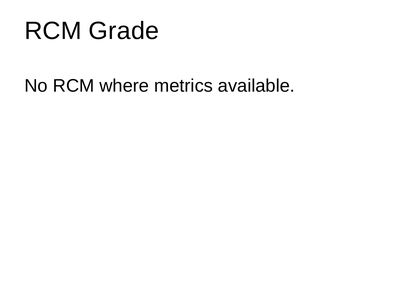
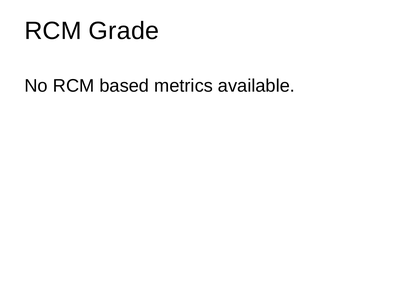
where: where -> based (124, 86)
